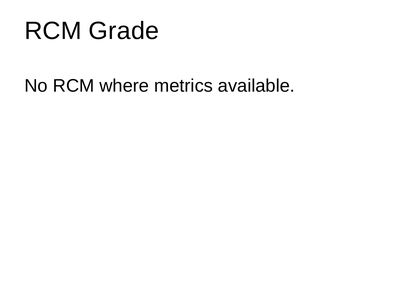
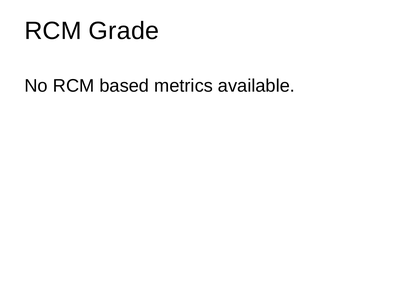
where: where -> based (124, 86)
